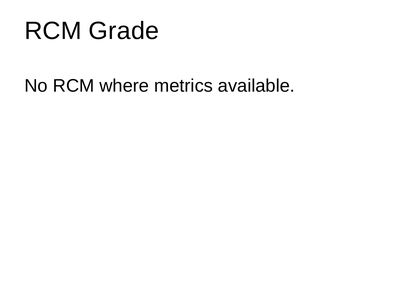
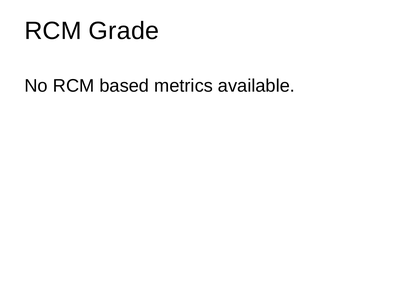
where: where -> based (124, 86)
